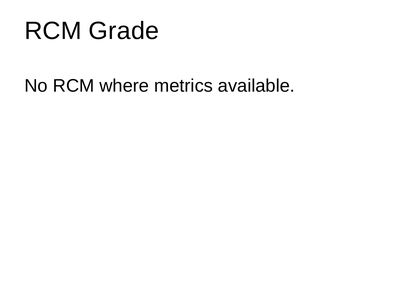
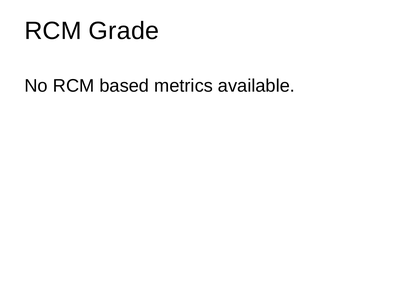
where: where -> based (124, 86)
